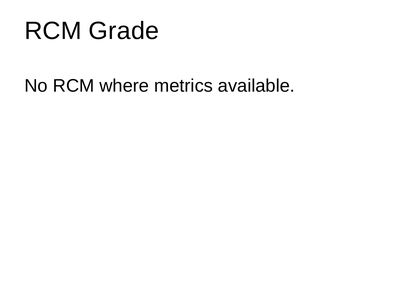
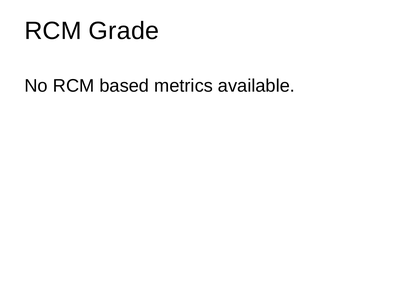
where: where -> based (124, 86)
